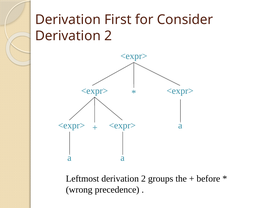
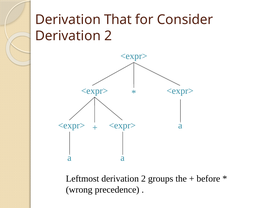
First: First -> That (118, 20)
